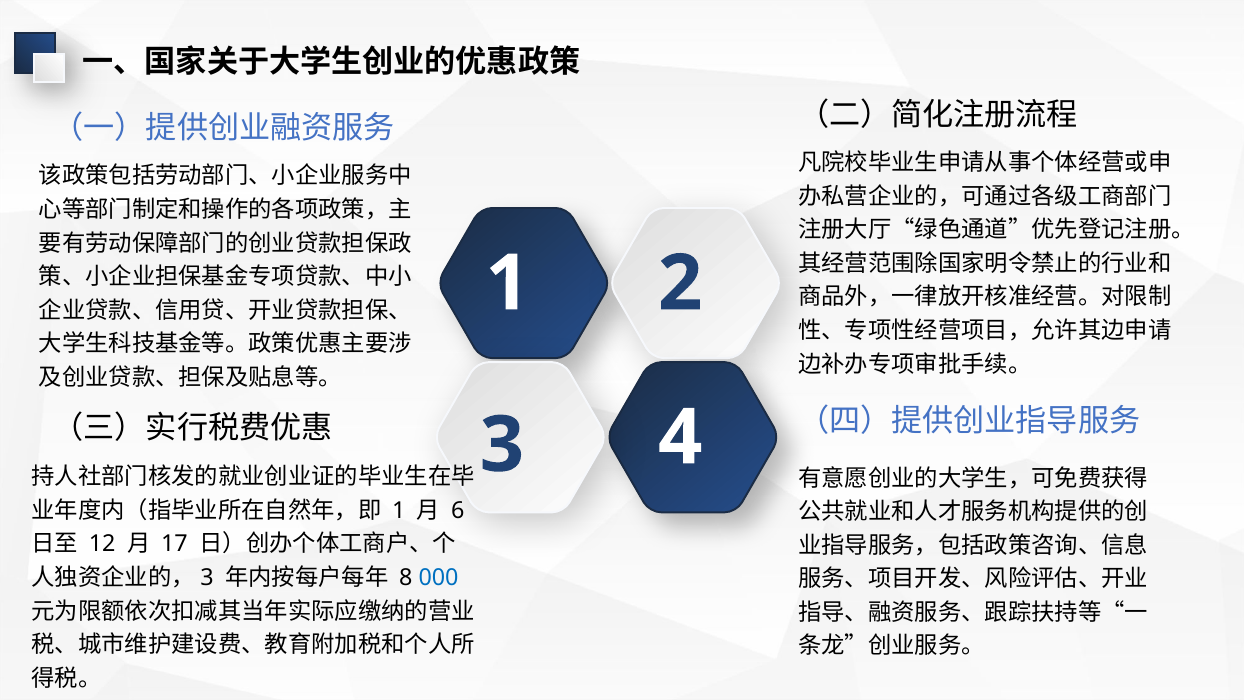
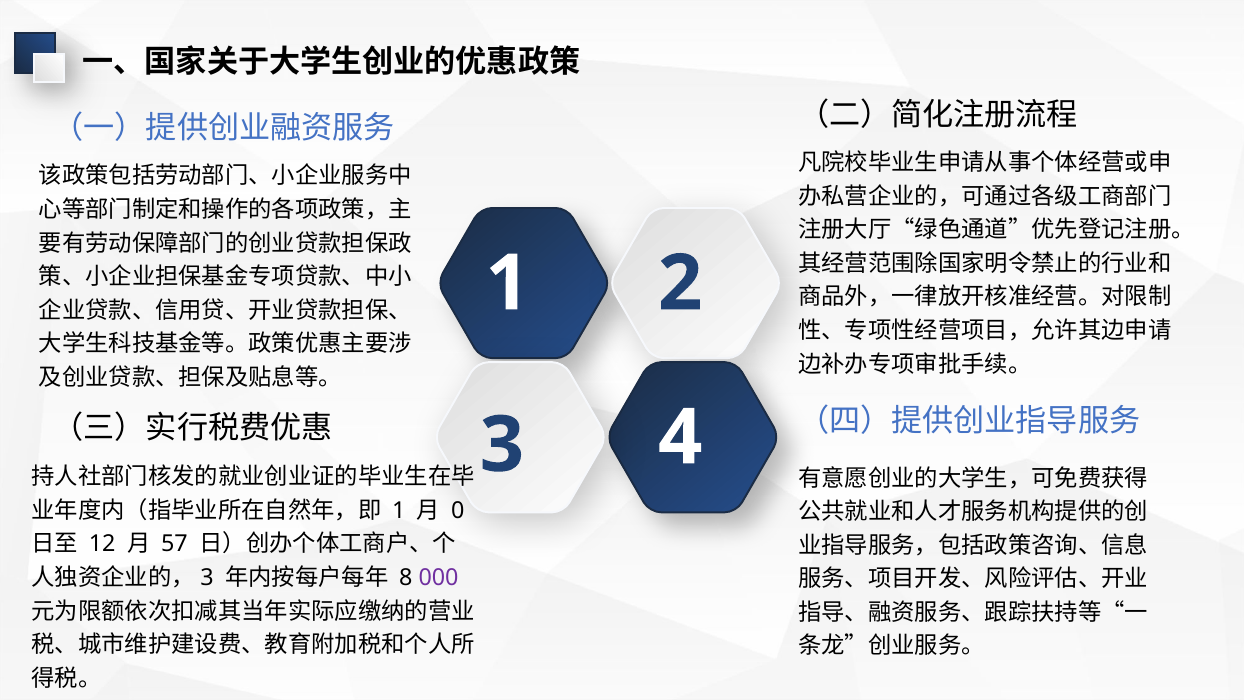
6: 6 -> 0 (458, 510)
17: 17 -> 57 (174, 544)
000 colour: blue -> purple (439, 578)
